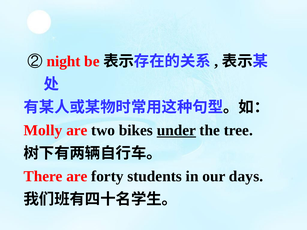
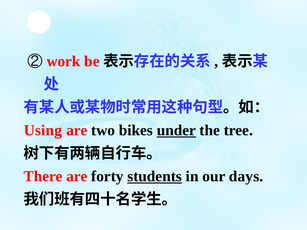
night: night -> work (64, 61)
Molly: Molly -> Using (43, 131)
students underline: none -> present (155, 177)
